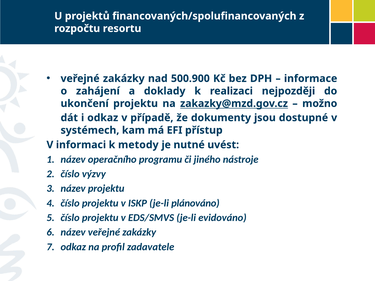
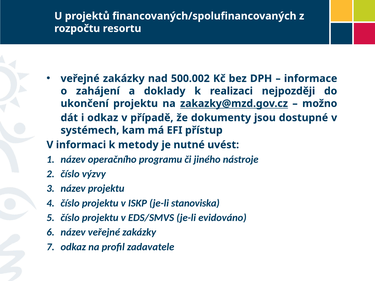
500.900: 500.900 -> 500.002 (190, 79)
plánováno: plánováno -> stanoviska (195, 203)
